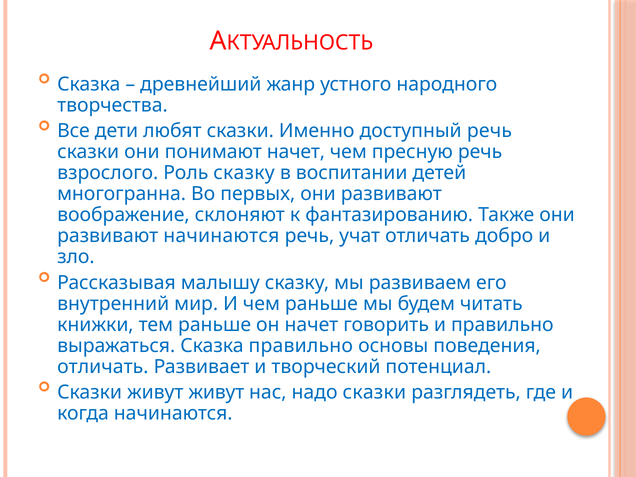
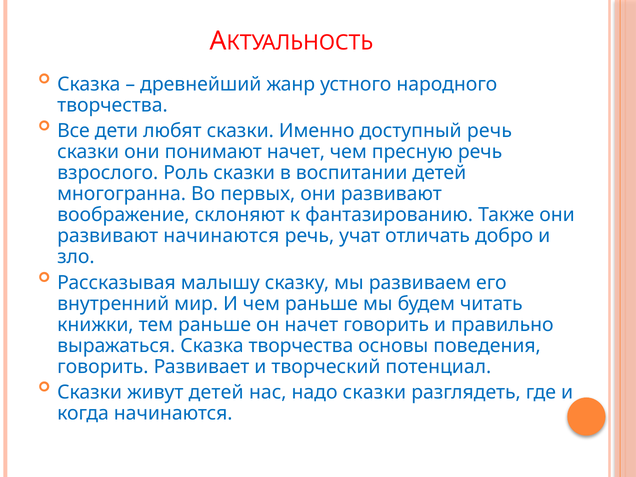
Роль сказку: сказку -> сказки (244, 173)
Сказка правильно: правильно -> творчества (301, 346)
отличать: отличать -> говорить (103, 367)
живут живут: живут -> детей (216, 392)
